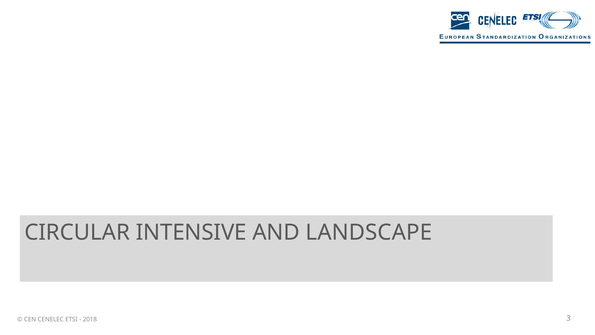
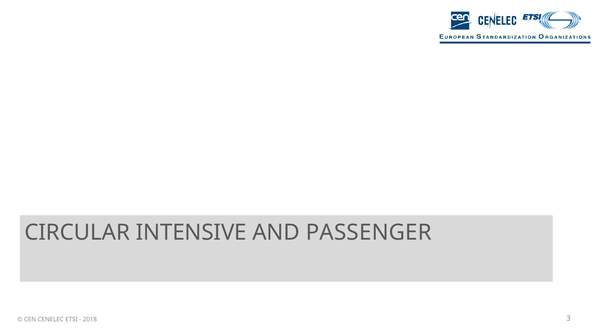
LANDSCAPE: LANDSCAPE -> PASSENGER (369, 232)
